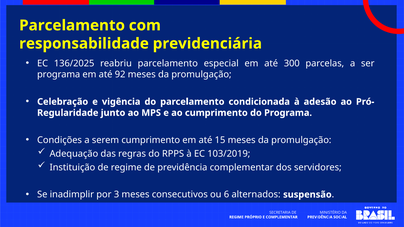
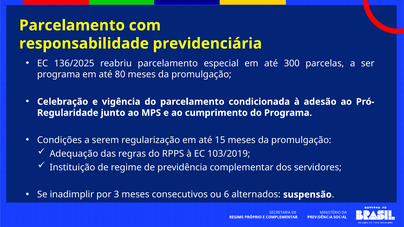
92: 92 -> 80 (120, 75)
serem cumprimento: cumprimento -> regularização (151, 140)
